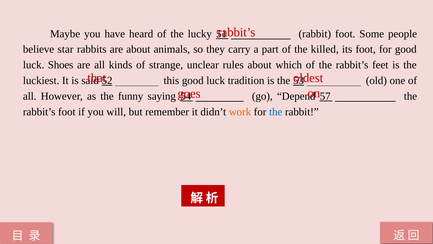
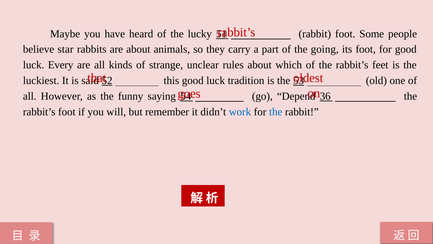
killed: killed -> going (325, 49)
Shoes: Shoes -> Every (61, 65)
57: 57 -> 36 (325, 96)
work colour: orange -> blue (240, 112)
